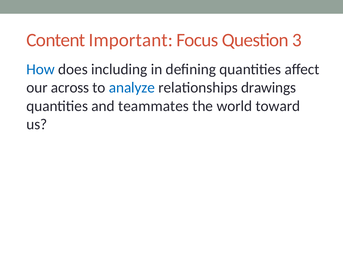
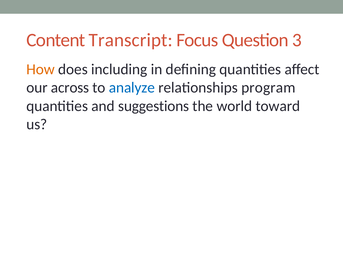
Important: Important -> Transcript (131, 40)
How colour: blue -> orange (40, 69)
drawings: drawings -> program (268, 87)
teammates: teammates -> suggestions (154, 106)
